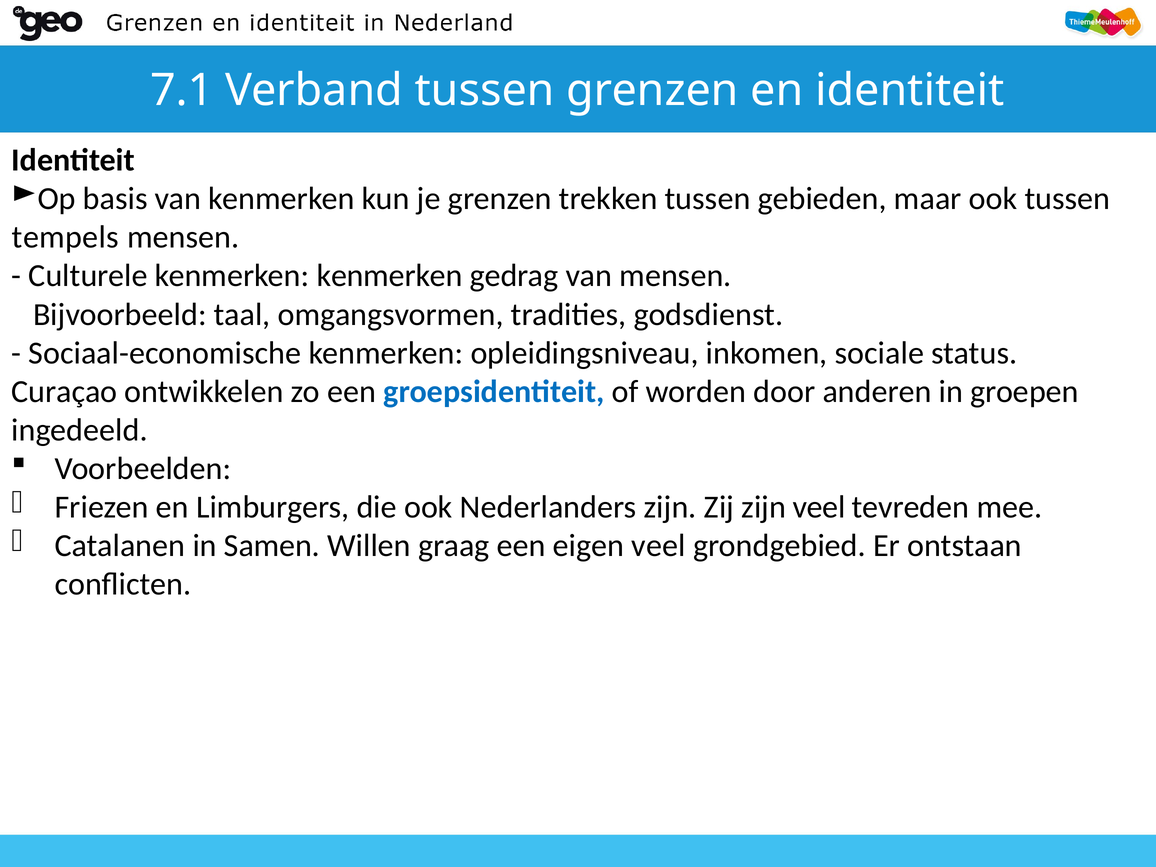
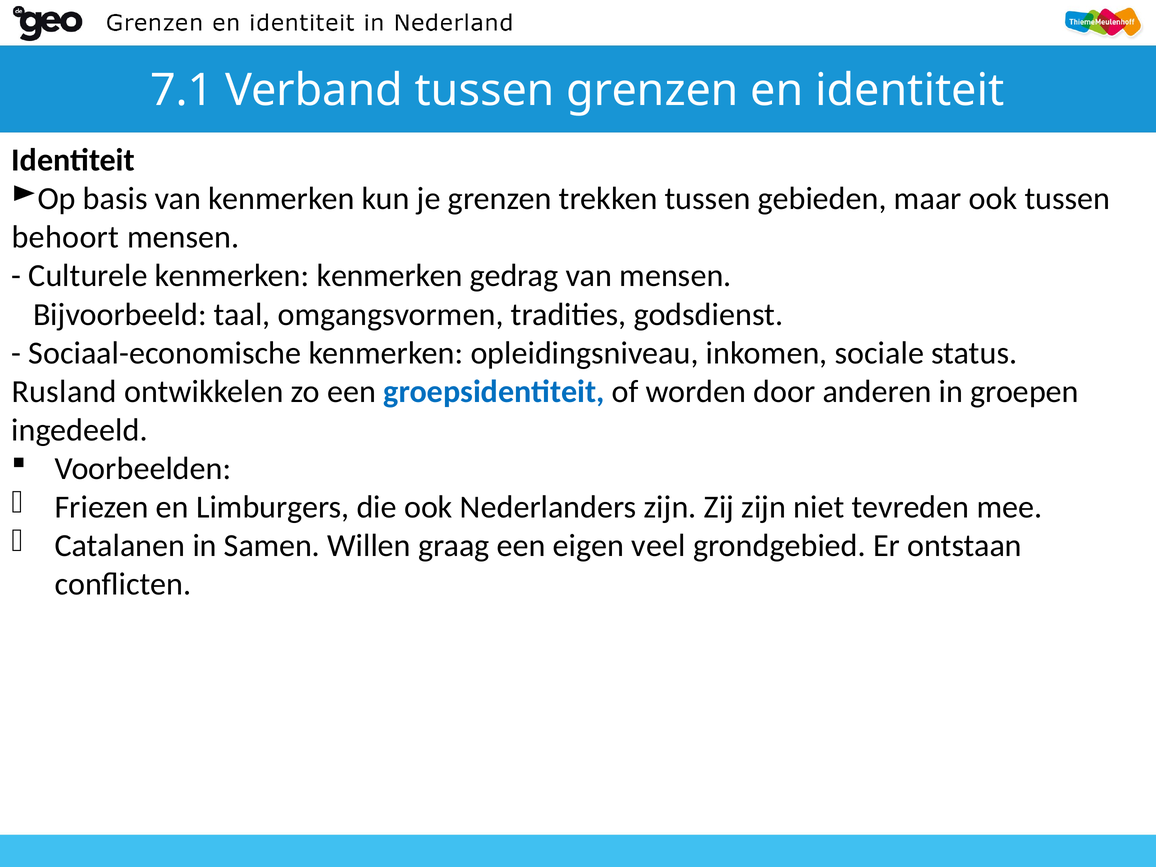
tempels: tempels -> behoort (66, 237)
Curaçao: Curaçao -> Rusland (64, 392)
zijn veel: veel -> niet (819, 507)
